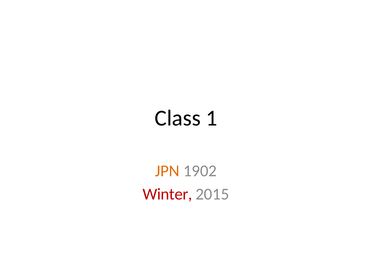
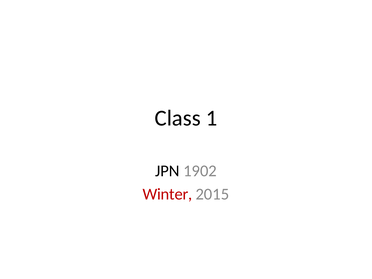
JPN colour: orange -> black (167, 171)
